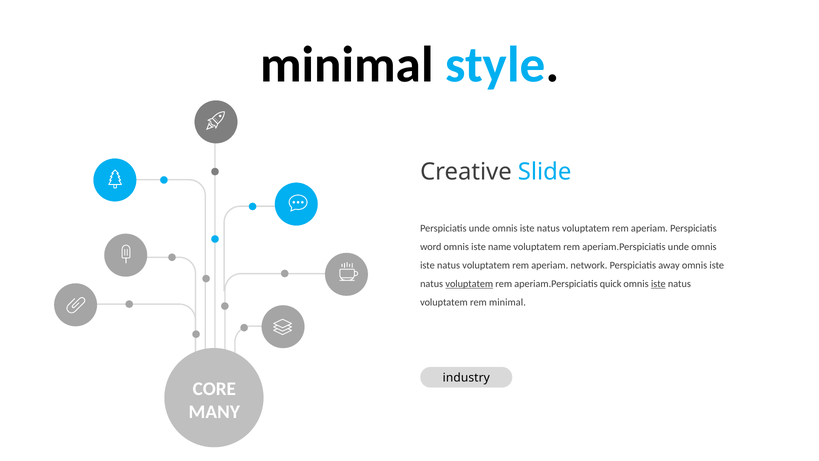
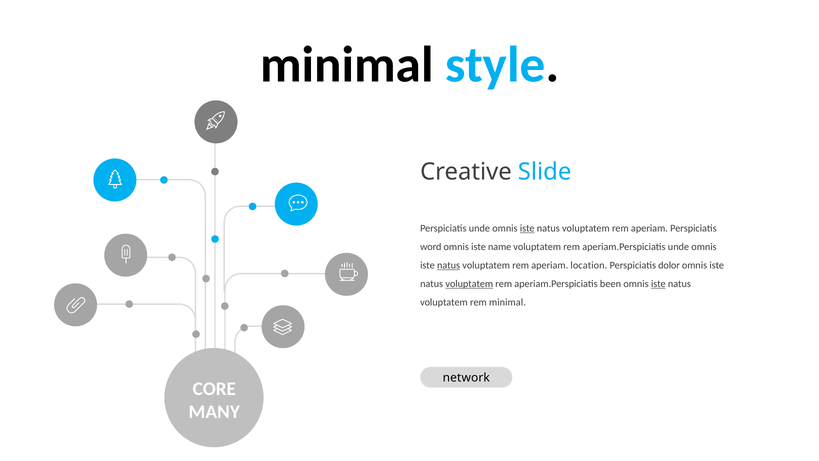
iste underline: none -> present (527, 228)
natus underline: none -> present (449, 265)
network: network -> location (589, 265)
away: away -> dolor (669, 265)
quick: quick -> been (611, 284)
industry: industry -> network (466, 378)
